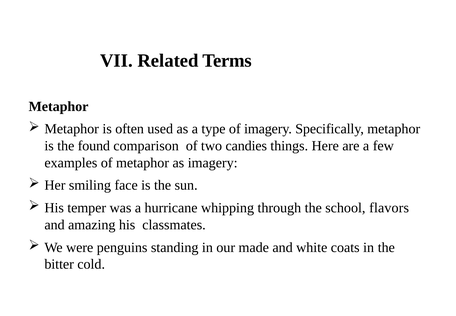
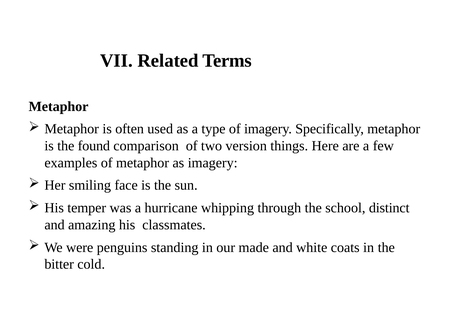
candies: candies -> version (246, 146)
flavors: flavors -> distinct (389, 208)
